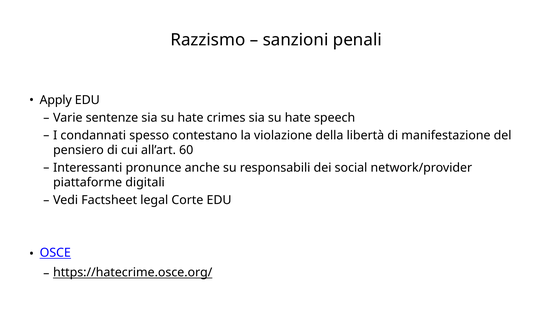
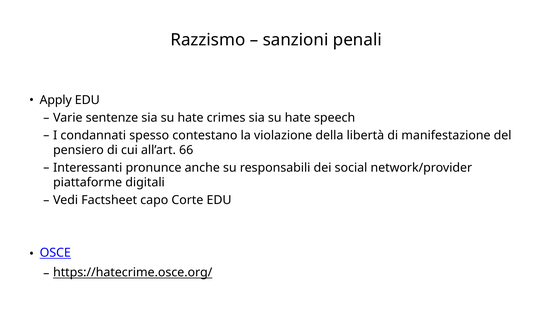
60: 60 -> 66 (186, 150)
legal: legal -> capo (154, 200)
